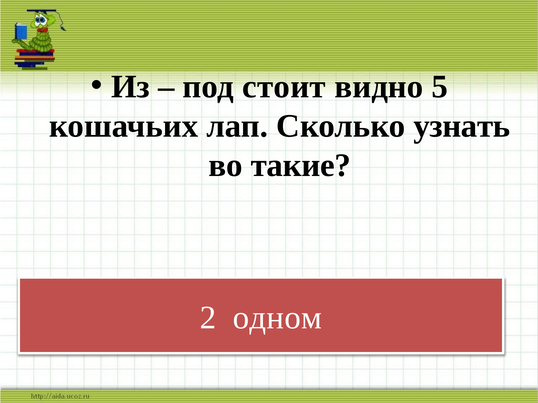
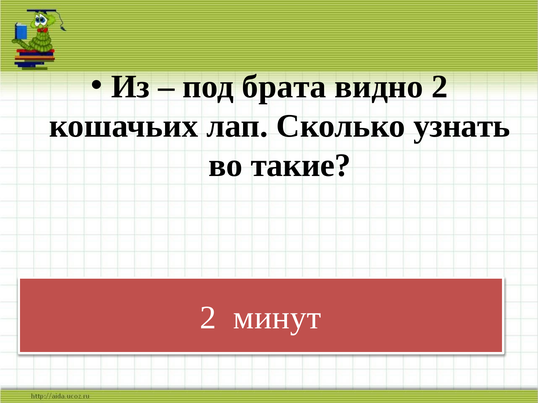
стоит: стоит -> брата (284, 87)
видно 5: 5 -> 2 (440, 87)
одном: одном -> минут (277, 318)
